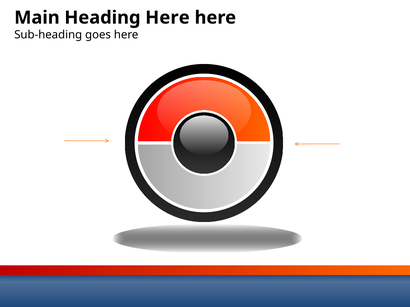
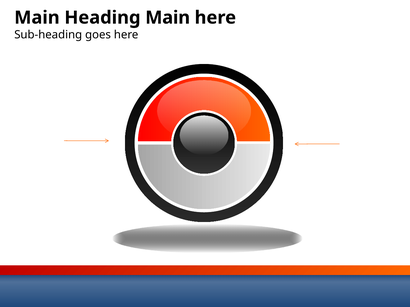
Heading Here: Here -> Main (168, 18)
